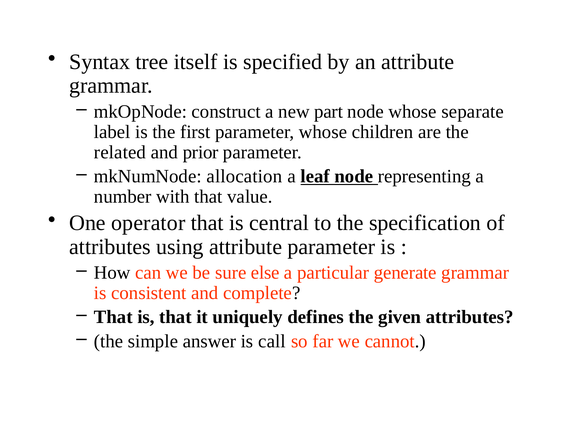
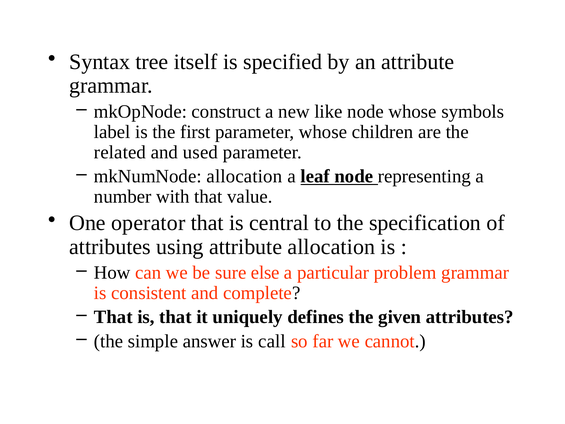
part: part -> like (328, 111)
separate: separate -> symbols (473, 111)
prior: prior -> used (200, 152)
attribute parameter: parameter -> allocation (331, 247)
generate: generate -> problem (405, 272)
